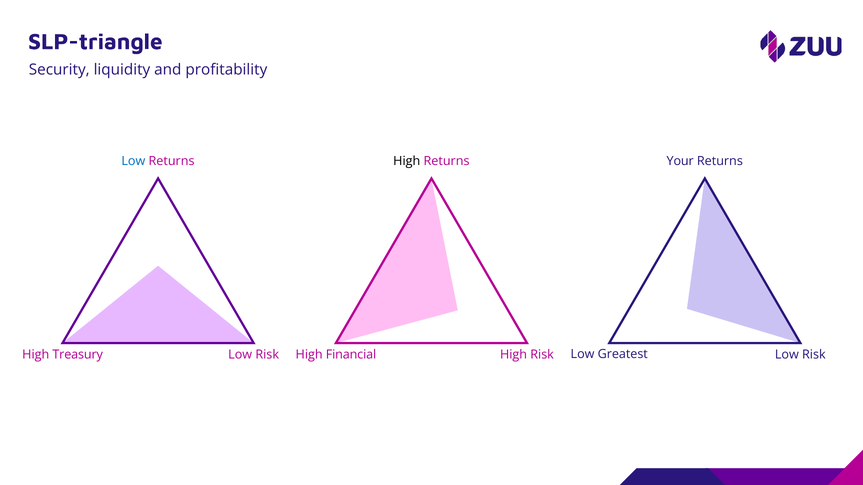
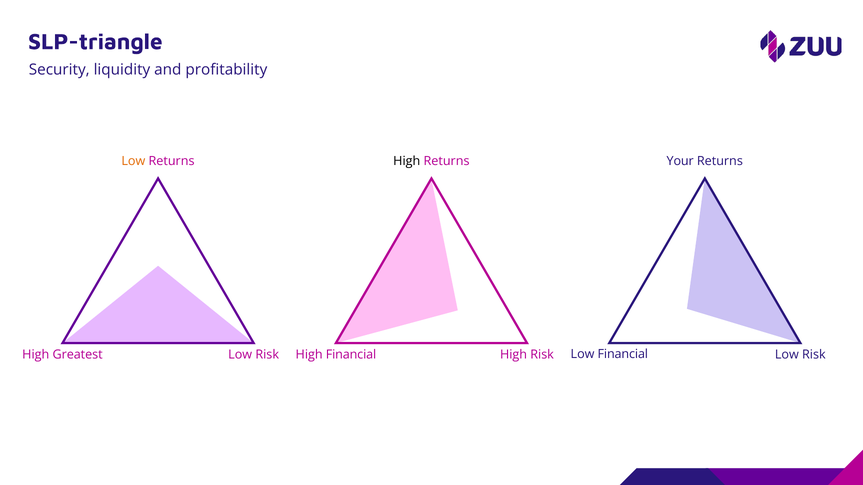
Low colour: blue -> orange (133, 161)
Low Greatest: Greatest -> Financial (623, 355)
Treasury: Treasury -> Greatest (78, 355)
